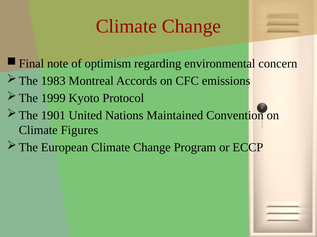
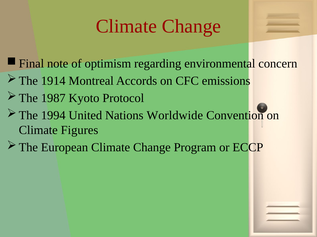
1983: 1983 -> 1914 (53, 81)
1999: 1999 -> 1987 (53, 98)
1901: 1901 -> 1994 (53, 116)
Maintained: Maintained -> Worldwide (175, 116)
